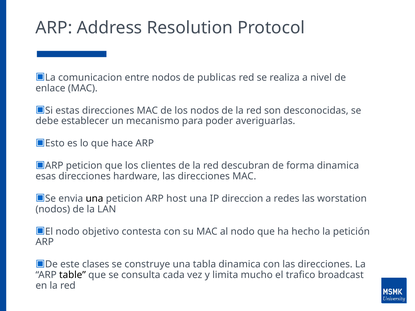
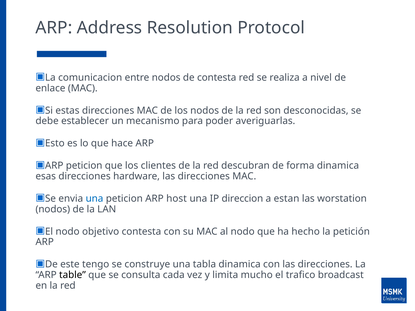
de publicas: publicas -> contesta (217, 78)
una colour: black -> blue (94, 199)
redes: redes -> estan (287, 199)
clases: clases -> tengo (96, 265)
